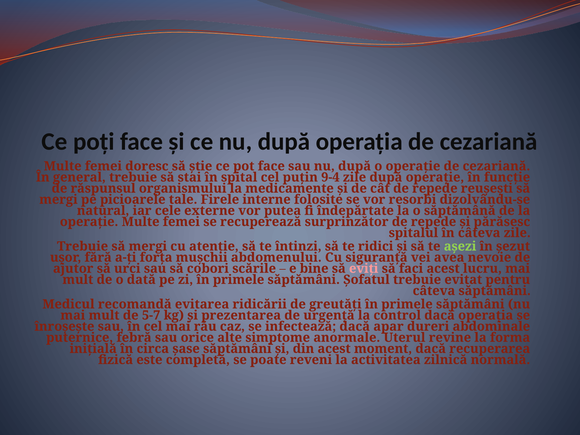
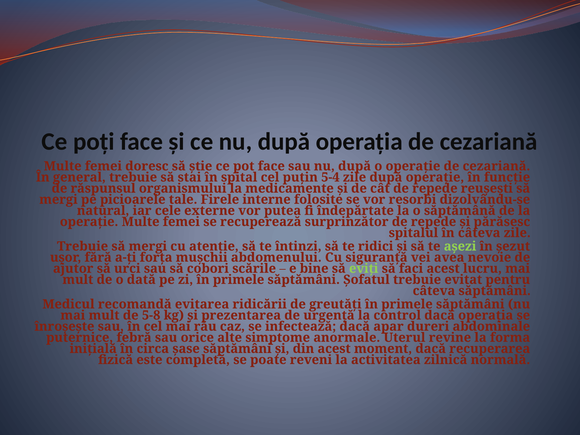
9-4: 9-4 -> 5-4 (330, 177)
eviţi colour: pink -> light green (364, 269)
5-7: 5-7 -> 5-8 (151, 315)
